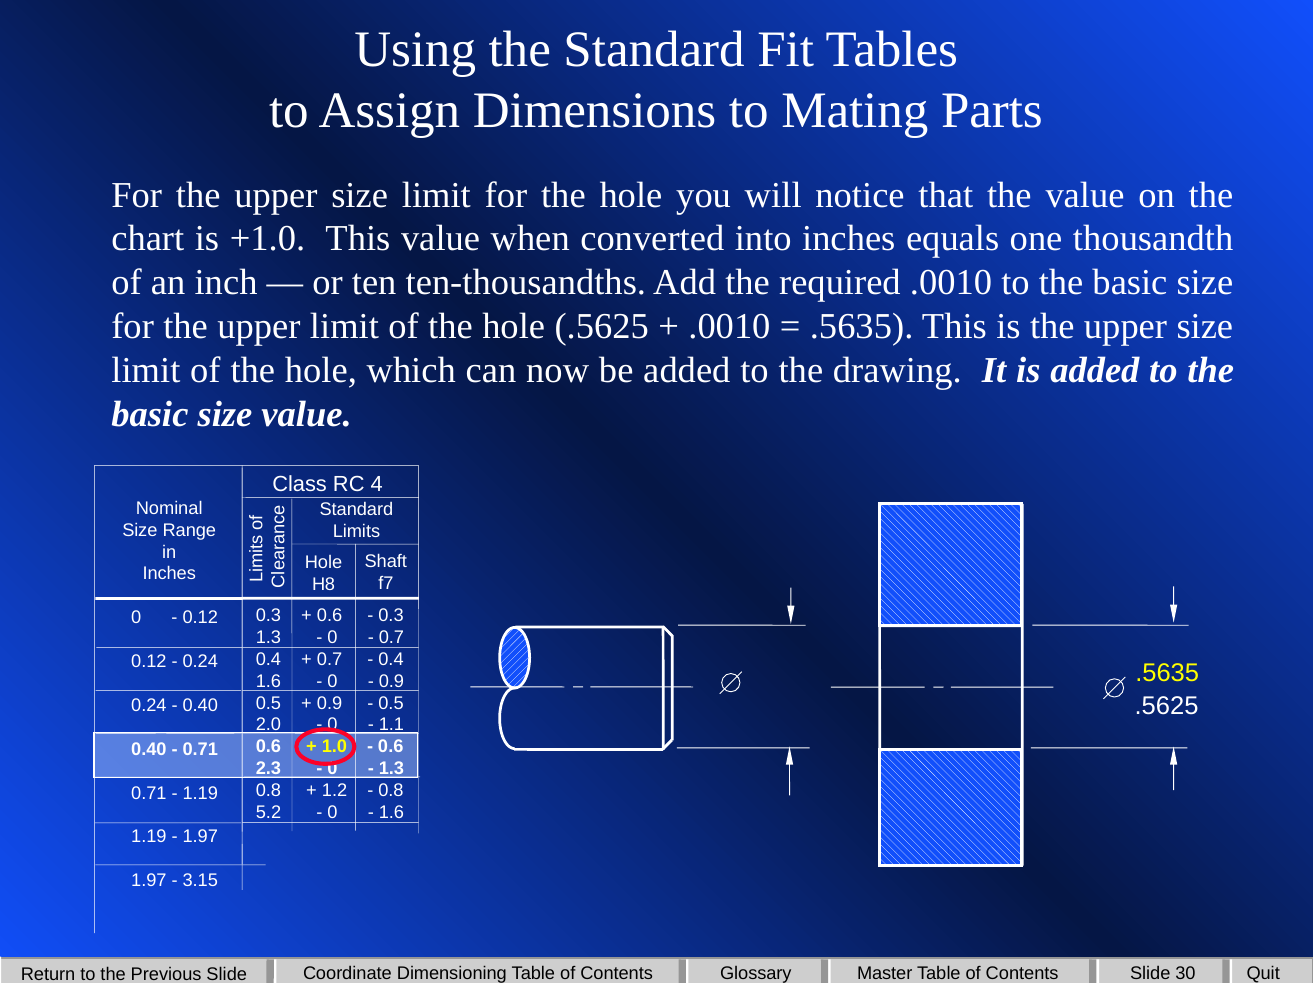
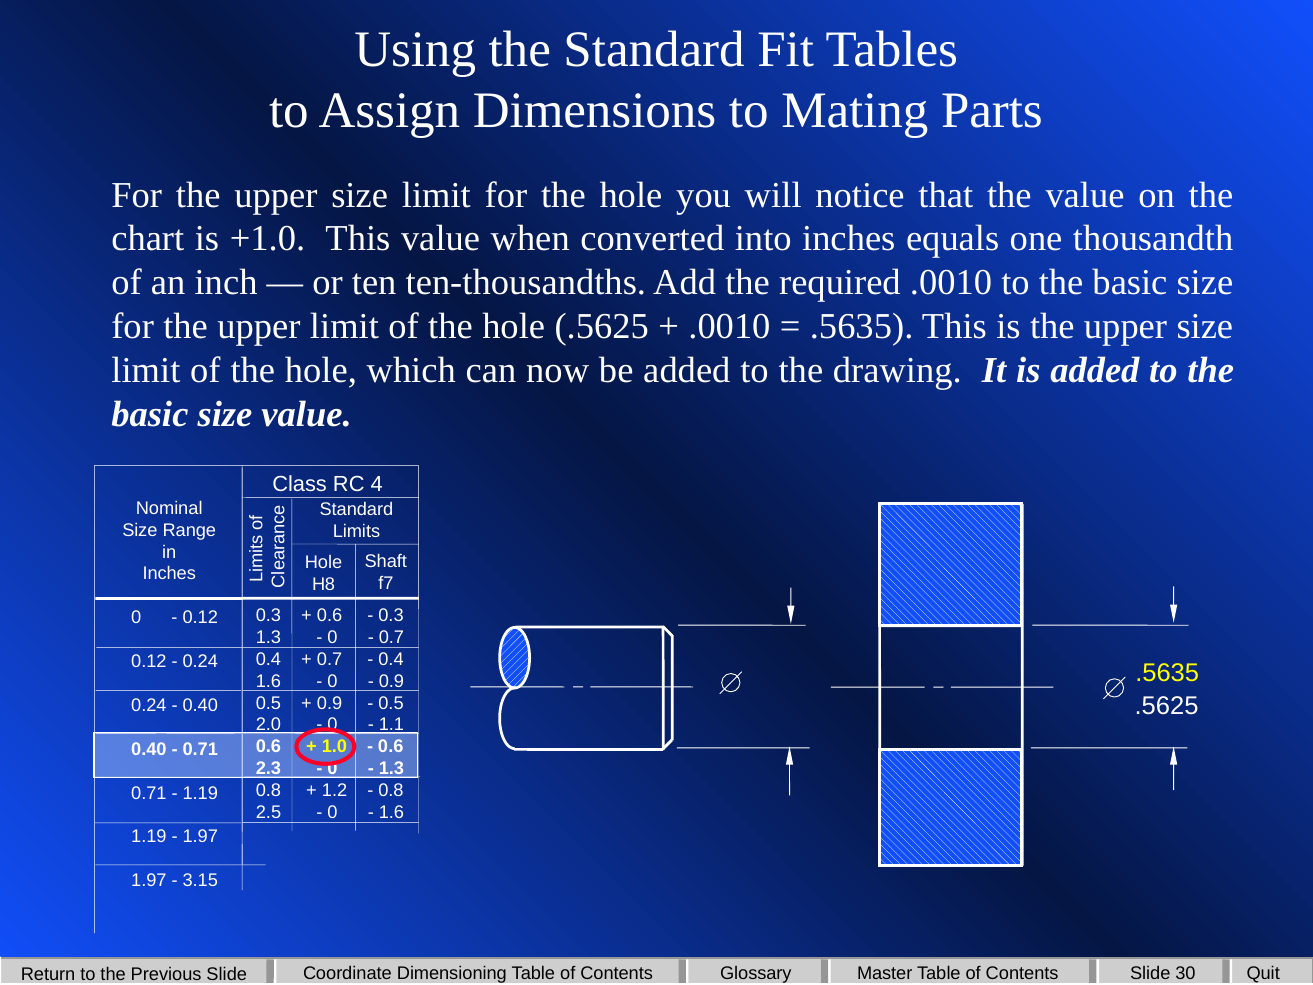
5.2: 5.2 -> 2.5 (269, 812)
